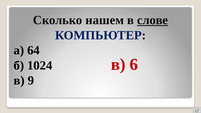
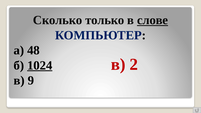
нашем: нашем -> только (105, 20)
64: 64 -> 48 (33, 50)
6: 6 -> 2 (134, 64)
1024 underline: none -> present (40, 65)
